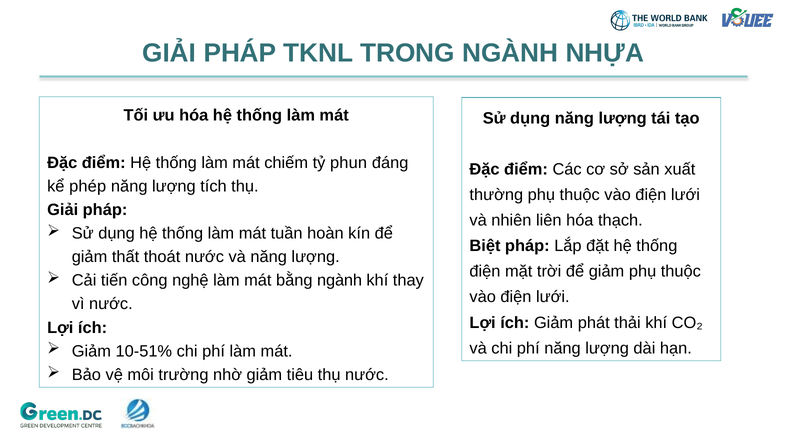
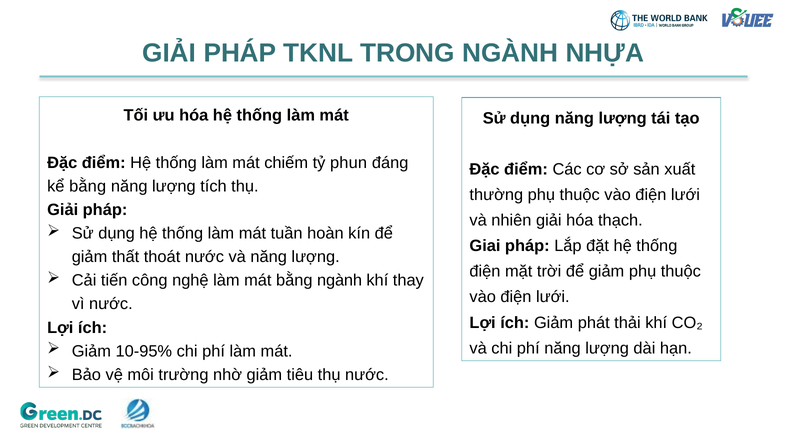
kể phép: phép -> bằng (88, 186)
nhiên liên: liên -> giải (549, 221)
Biệt: Biệt -> Giai (485, 246)
10-51%: 10-51% -> 10-95% (144, 352)
